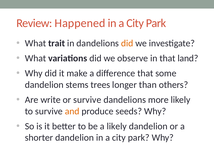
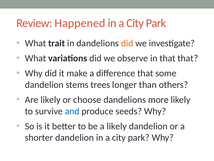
that land: land -> that (188, 58)
Are write: write -> likely (51, 99)
or survive: survive -> choose (87, 99)
and colour: orange -> blue (72, 111)
